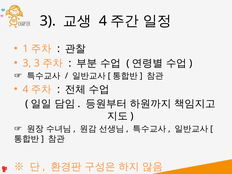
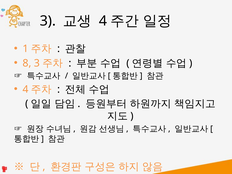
3: 3 -> 8 (27, 63)
